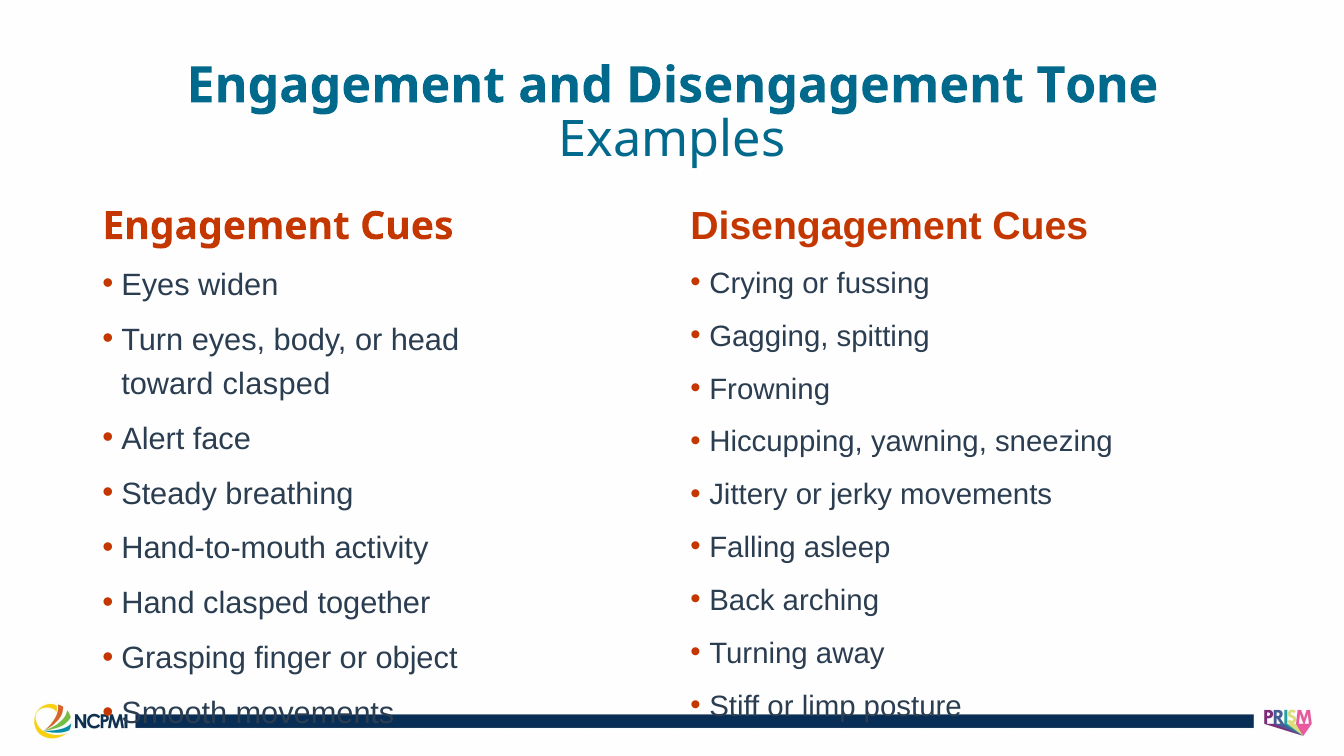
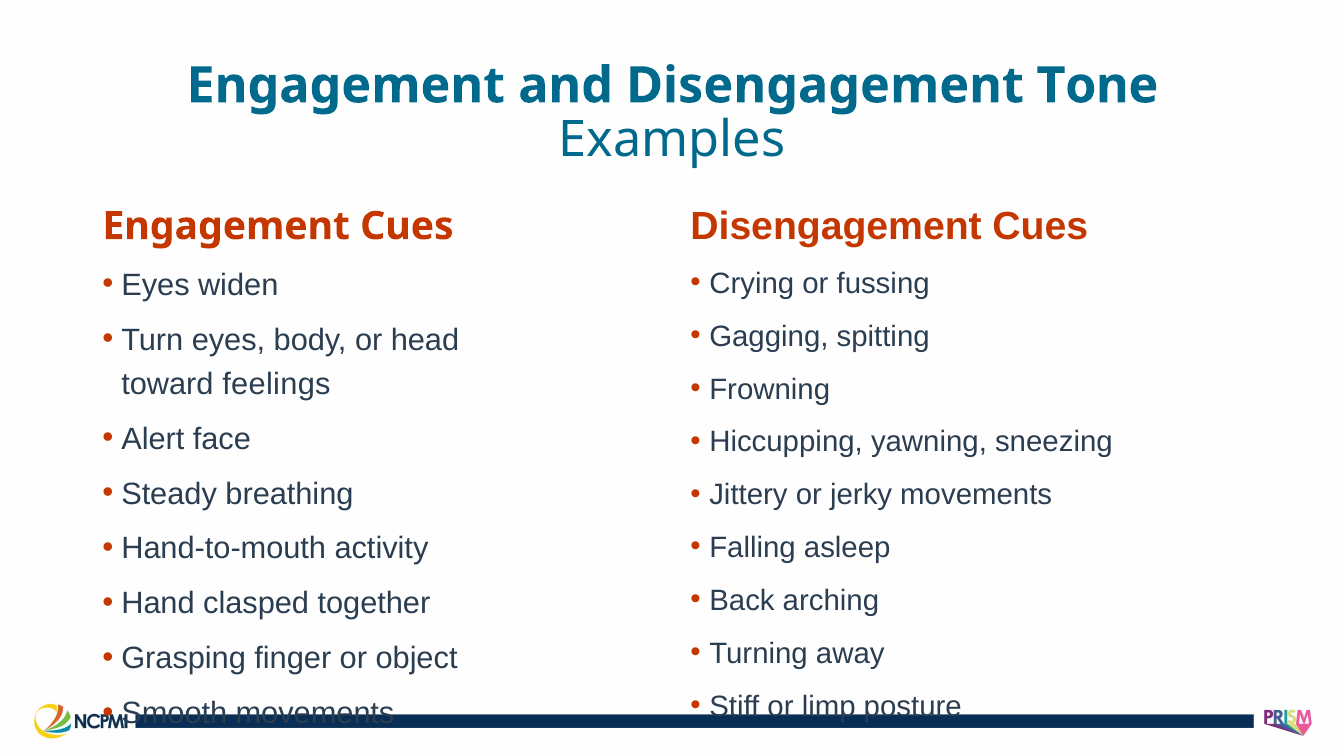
toward clasped: clasped -> feelings (277, 384)
